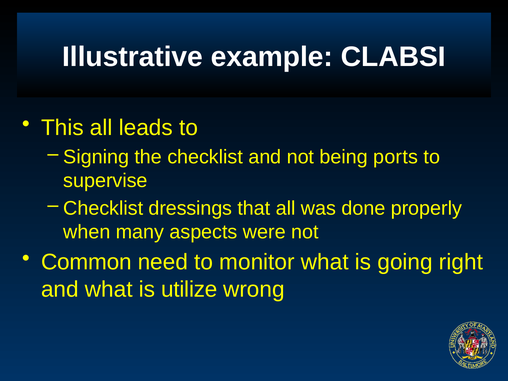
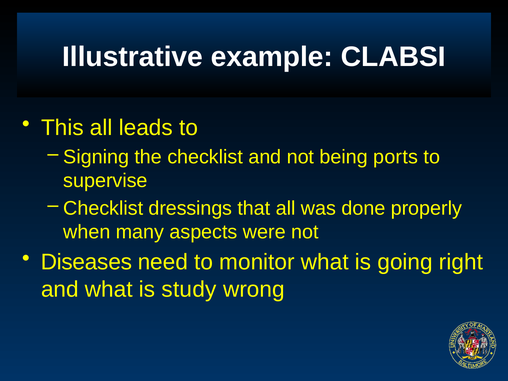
Common: Common -> Diseases (86, 262)
utilize: utilize -> study (189, 289)
